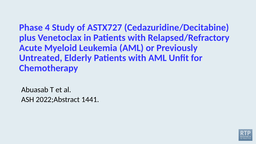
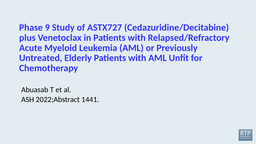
4: 4 -> 9 (47, 28)
